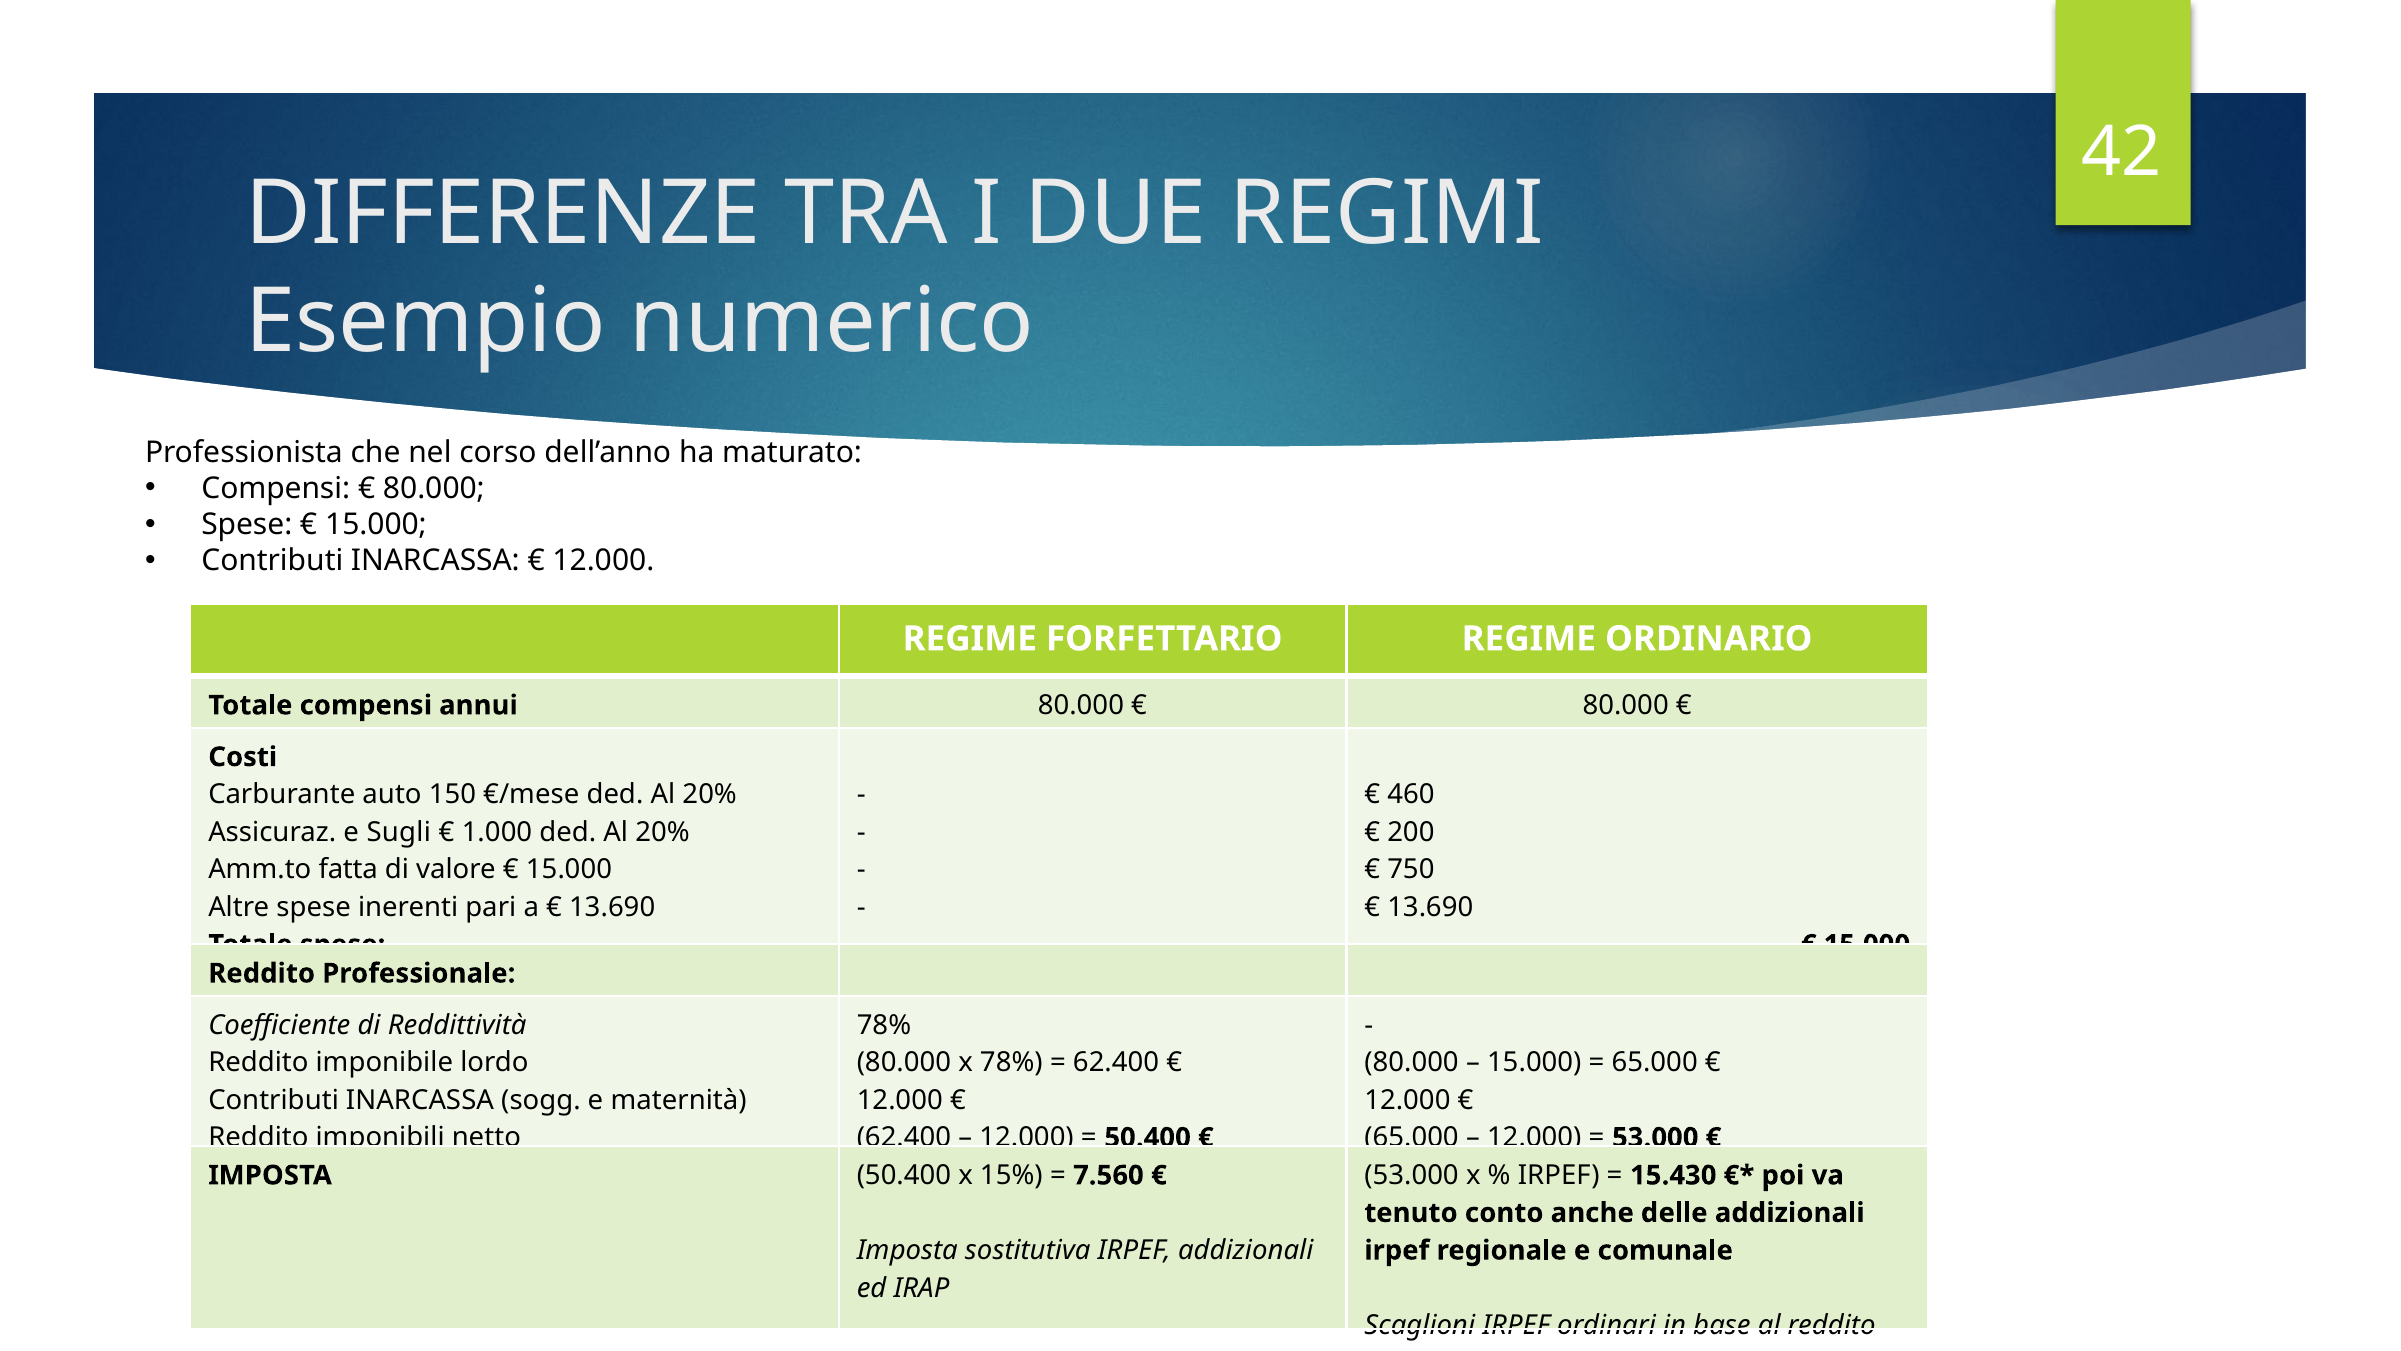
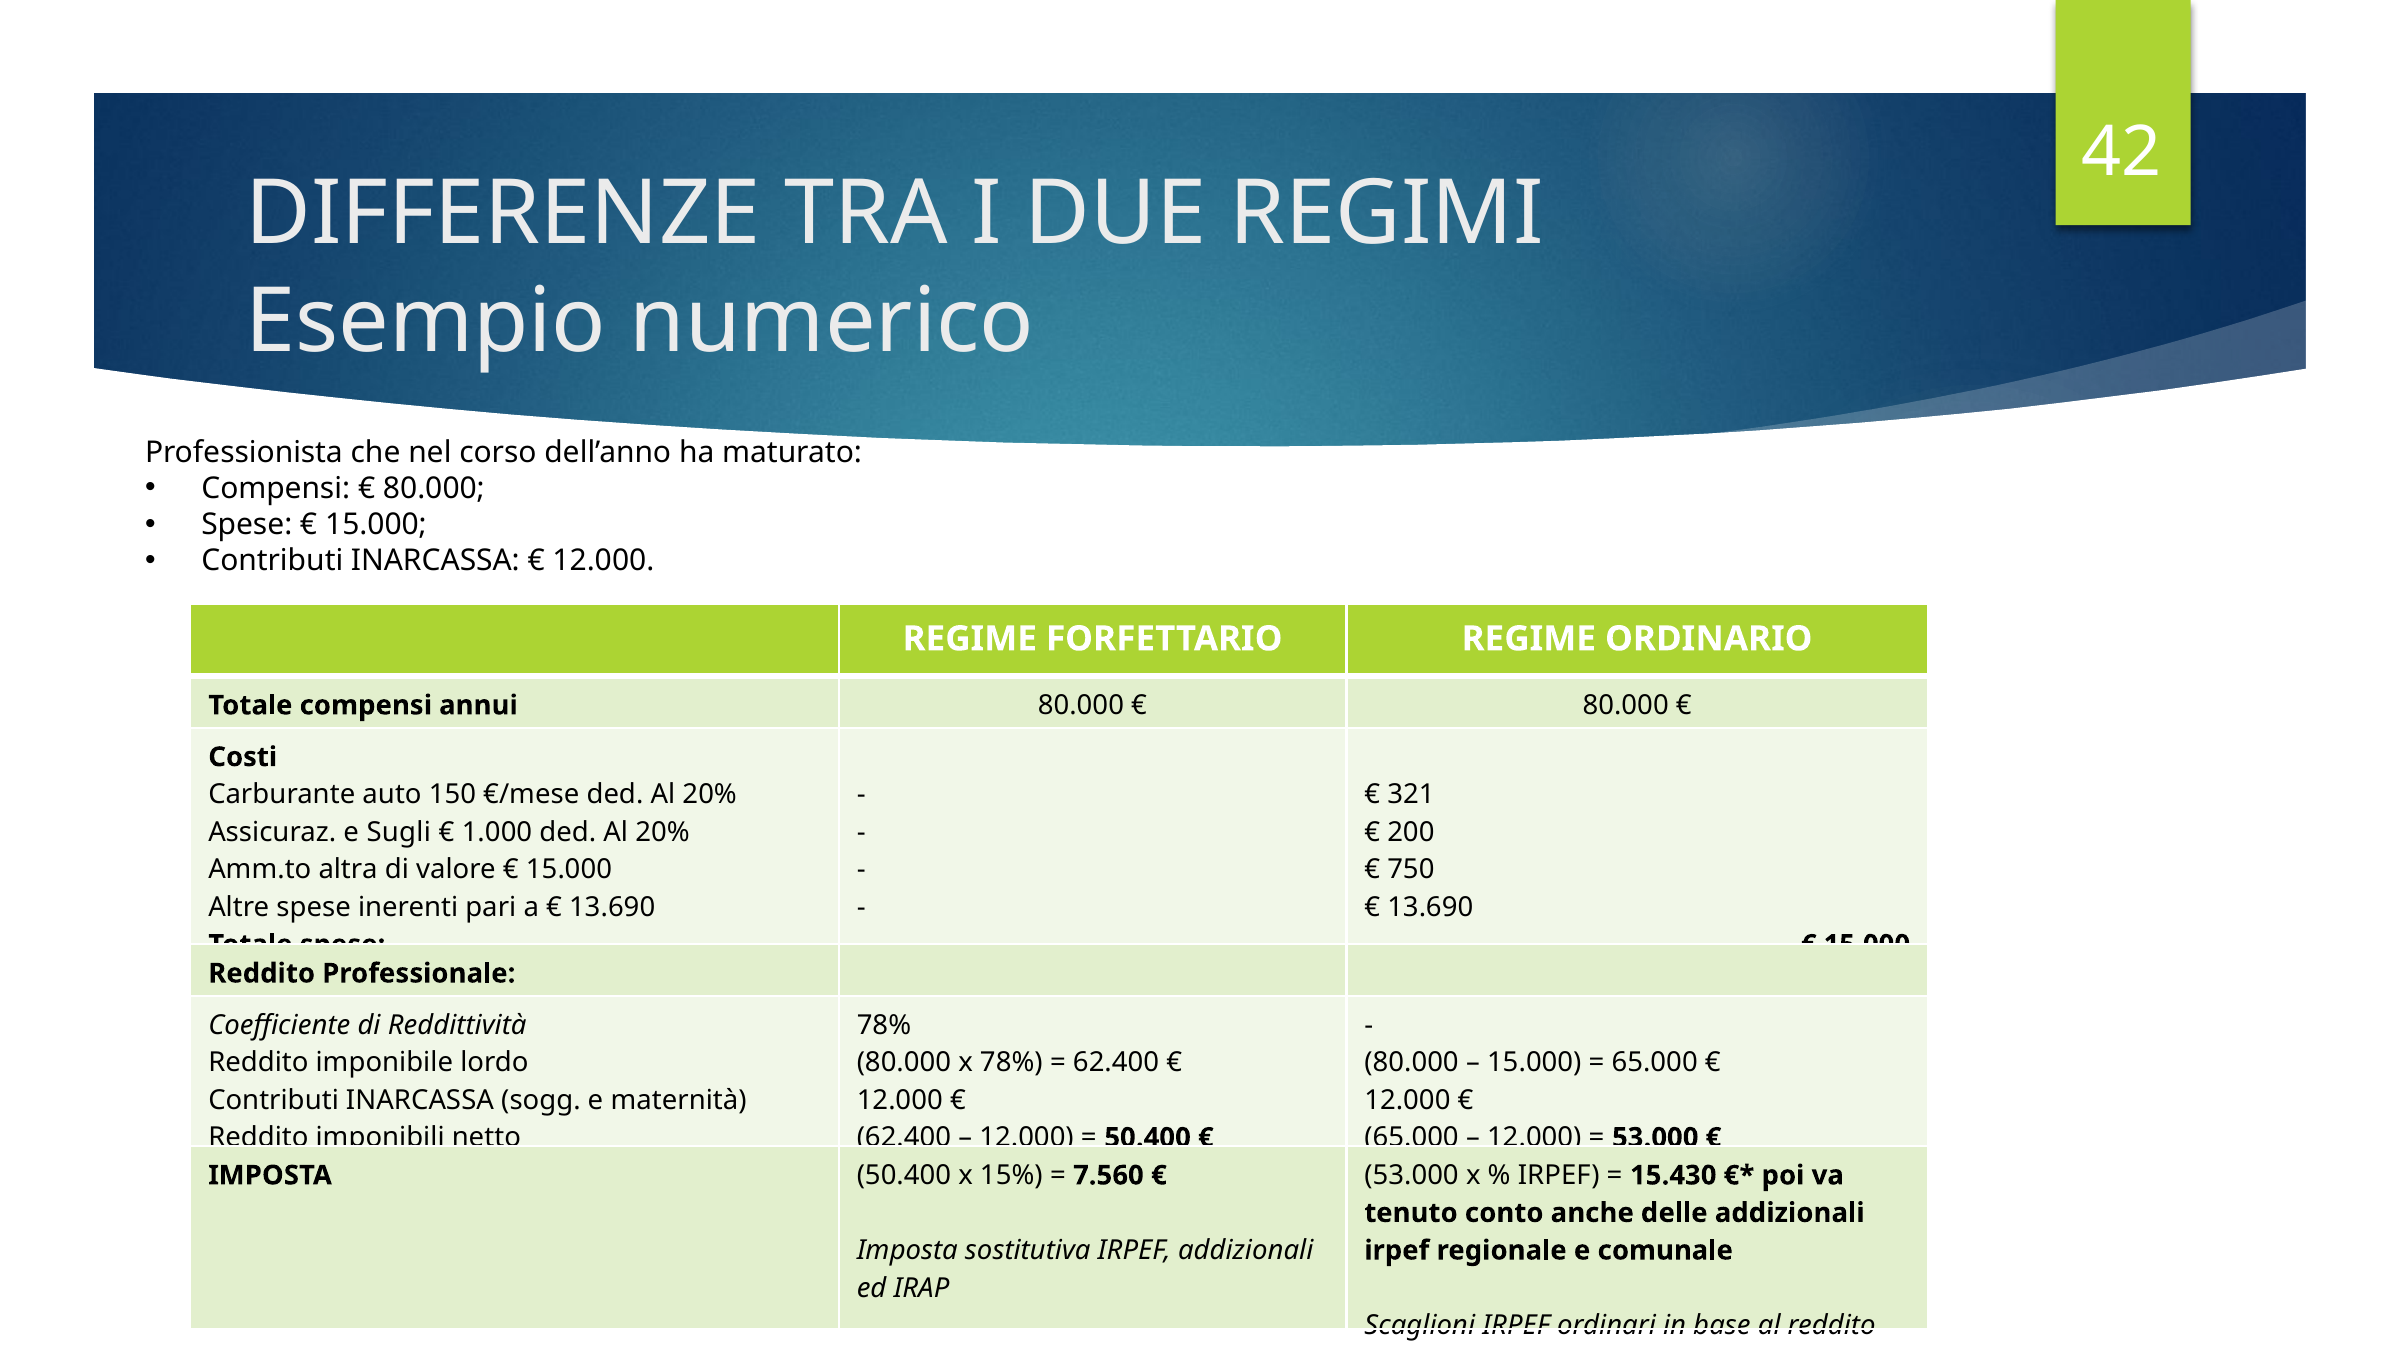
460: 460 -> 321 (1411, 794)
fatta: fatta -> altra (348, 869)
